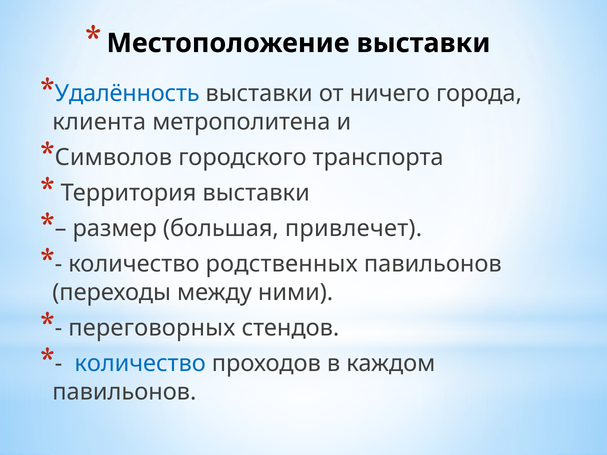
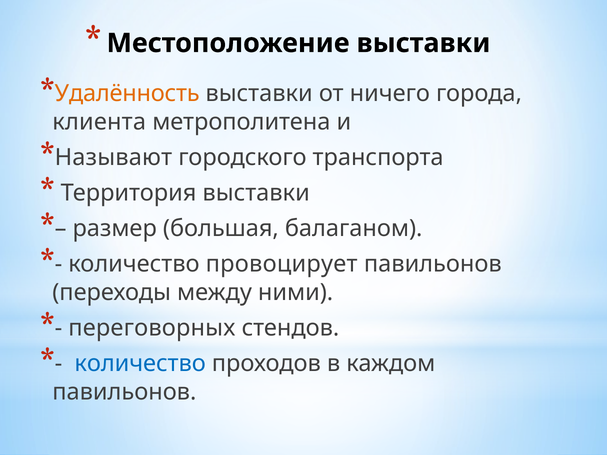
Удалённость colour: blue -> orange (127, 94)
Символов: Символов -> Называют (113, 158)
привлечет: привлечет -> балаганом (354, 229)
родственных: родственных -> провоцирует (282, 264)
